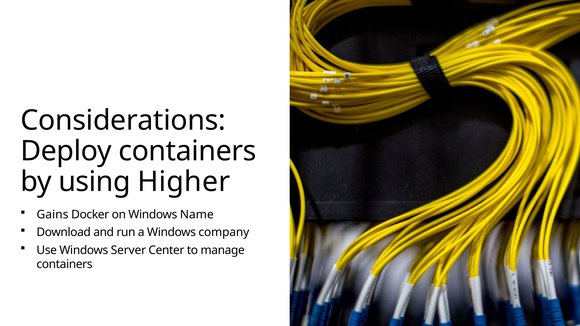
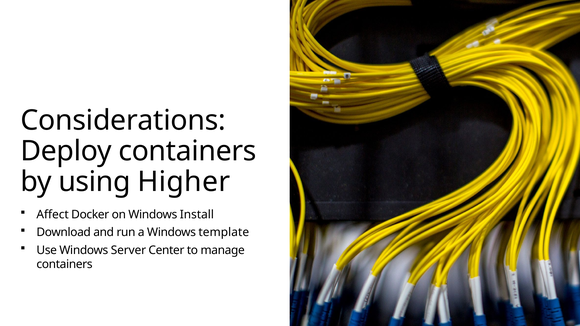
Gains: Gains -> Affect (53, 215)
Name: Name -> Install (197, 215)
company: company -> template (224, 233)
